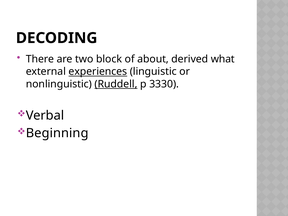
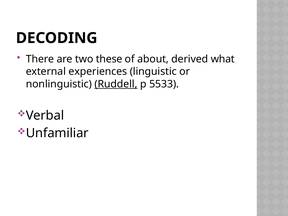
block: block -> these (109, 59)
experiences underline: present -> none (98, 72)
3330: 3330 -> 5533 (164, 84)
Beginning: Beginning -> Unfamiliar (57, 133)
